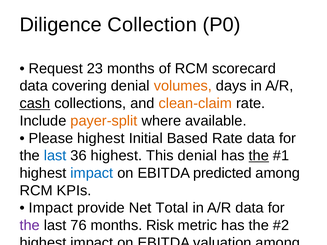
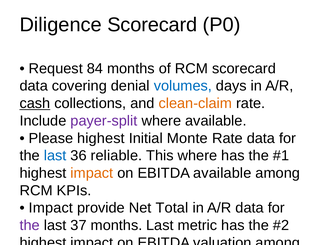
Diligence Collection: Collection -> Scorecard (152, 25)
23: 23 -> 84 (95, 69)
volumes colour: orange -> blue (183, 86)
payer-split colour: orange -> purple (104, 121)
Based: Based -> Monte (187, 138)
36 highest: highest -> reliable (116, 156)
This denial: denial -> where (197, 156)
the underline: present -> none (259, 156)
impact colour: blue -> orange (92, 173)
EBITDA predicted: predicted -> available (222, 173)
76: 76 -> 37 (79, 226)
months Risk: Risk -> Last (160, 226)
